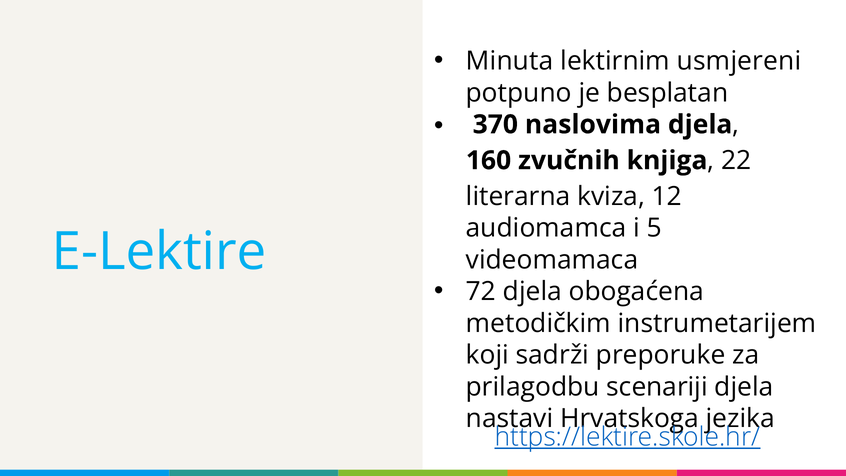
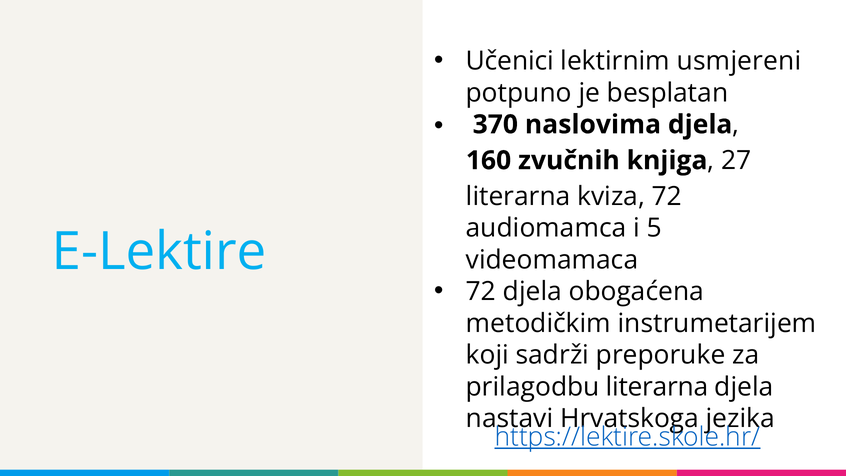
Minuta: Minuta -> Učenici (510, 61)
22: 22 -> 27 (736, 160)
kviza 12: 12 -> 72 (667, 196)
prilagodbu scenariji: scenariji -> literarna (657, 387)
